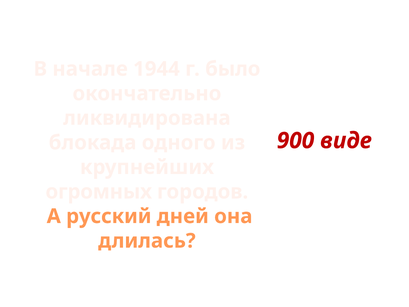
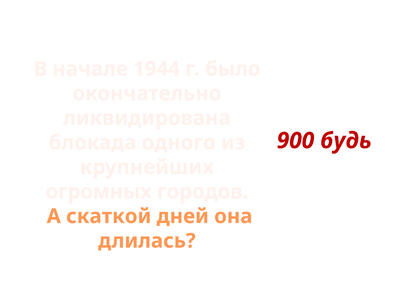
виде: виде -> будь (346, 141)
русский: русский -> скаткой (109, 216)
